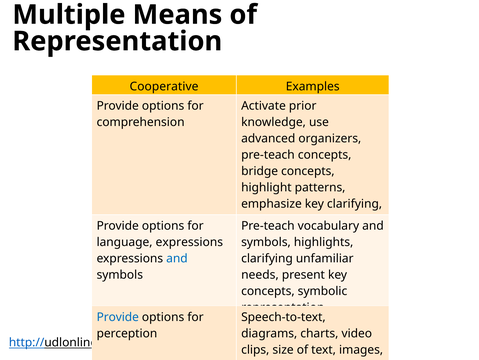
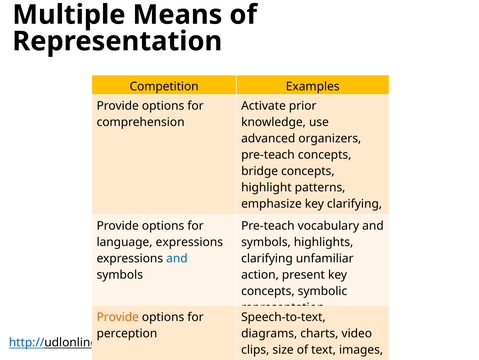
Cooperative: Cooperative -> Competition (164, 86)
needs: needs -> action (260, 274)
Provide colour: blue -> orange (118, 316)
